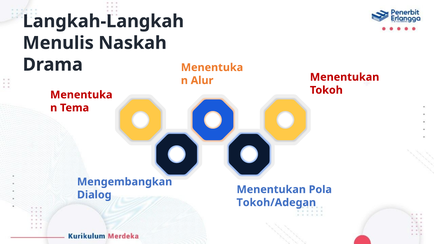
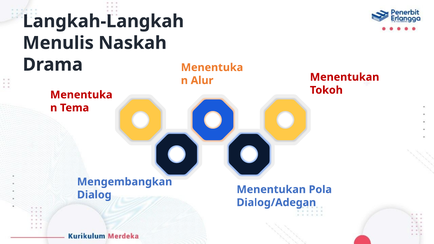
Tokoh/Adegan: Tokoh/Adegan -> Dialog/Adegan (276, 203)
